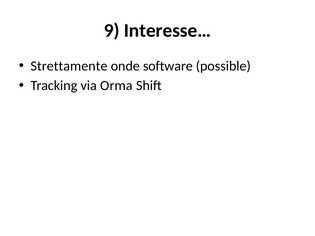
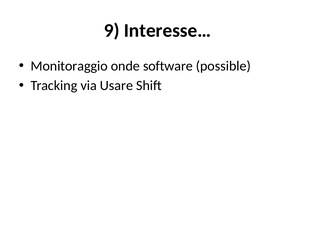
Strettamente: Strettamente -> Monitoraggio (69, 66)
Orma: Orma -> Usare (116, 86)
